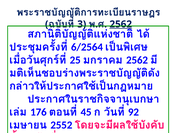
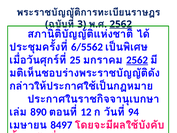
6/2564: 6/2564 -> 6/5562 (87, 47)
2562 underline: none -> present (137, 60)
176: 176 -> 890 (39, 112)
45: 45 -> 12 (86, 112)
92: 92 -> 94 (134, 112)
2552: 2552 -> 8497 (61, 125)
